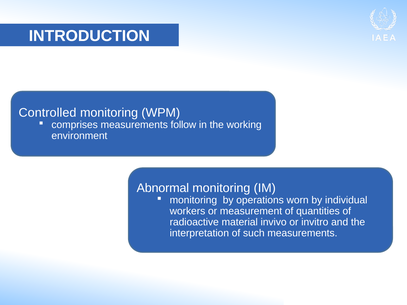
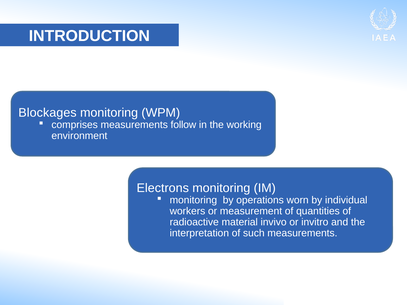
Controlled: Controlled -> Blockages (48, 113)
Abnormal: Abnormal -> Electrons (163, 188)
